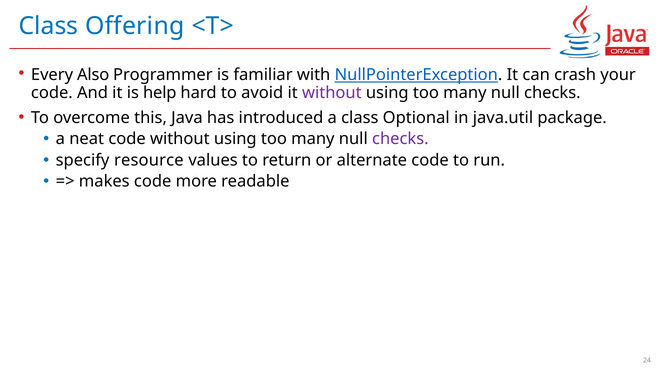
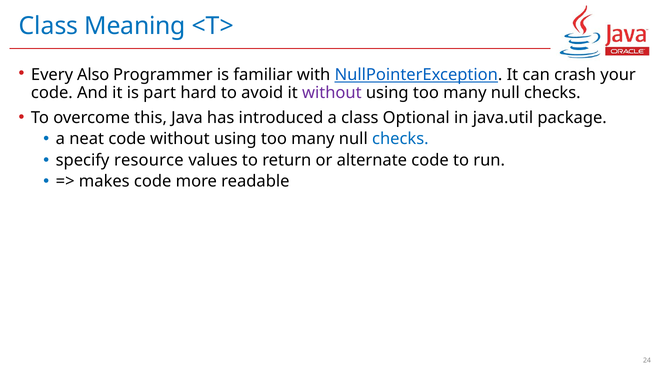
Offering: Offering -> Meaning (135, 26)
help: help -> part (160, 93)
checks colour: purple -> blue (400, 139)
